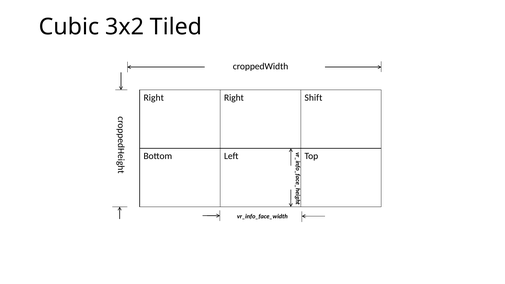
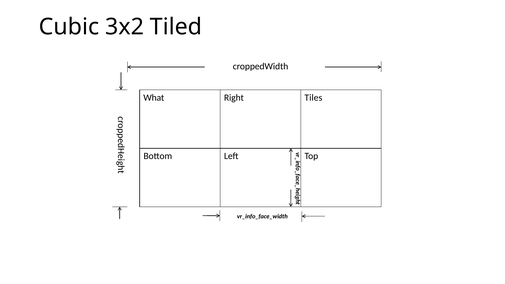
Right: Right -> What (154, 98)
Shift: Shift -> Tiles (313, 98)
